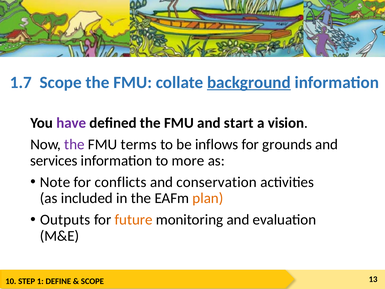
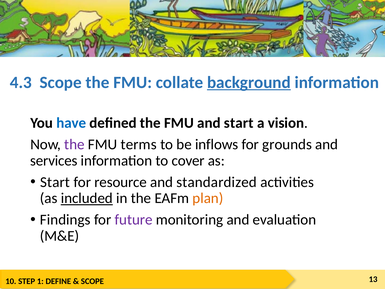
1.7: 1.7 -> 4.3 (21, 82)
have colour: purple -> blue (71, 123)
more: more -> cover (188, 160)
Note: Note -> Start (55, 182)
conflicts: conflicts -> resource (121, 182)
conservation: conservation -> standardized (217, 182)
included underline: none -> present (87, 198)
Outputs: Outputs -> Findings (65, 220)
future colour: orange -> purple (134, 220)
